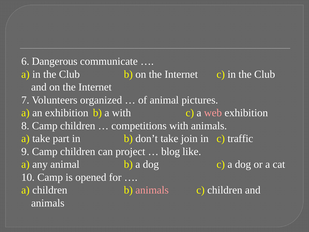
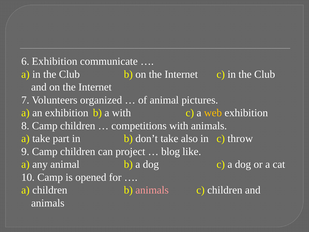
6 Dangerous: Dangerous -> Exhibition (55, 61)
web colour: pink -> yellow (213, 113)
join: join -> also (189, 138)
traffic: traffic -> throw (240, 138)
